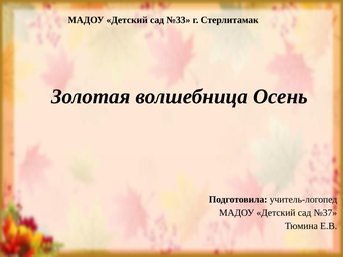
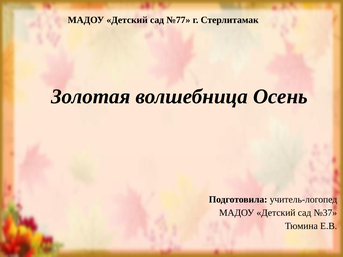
№33: №33 -> №77 (178, 20)
